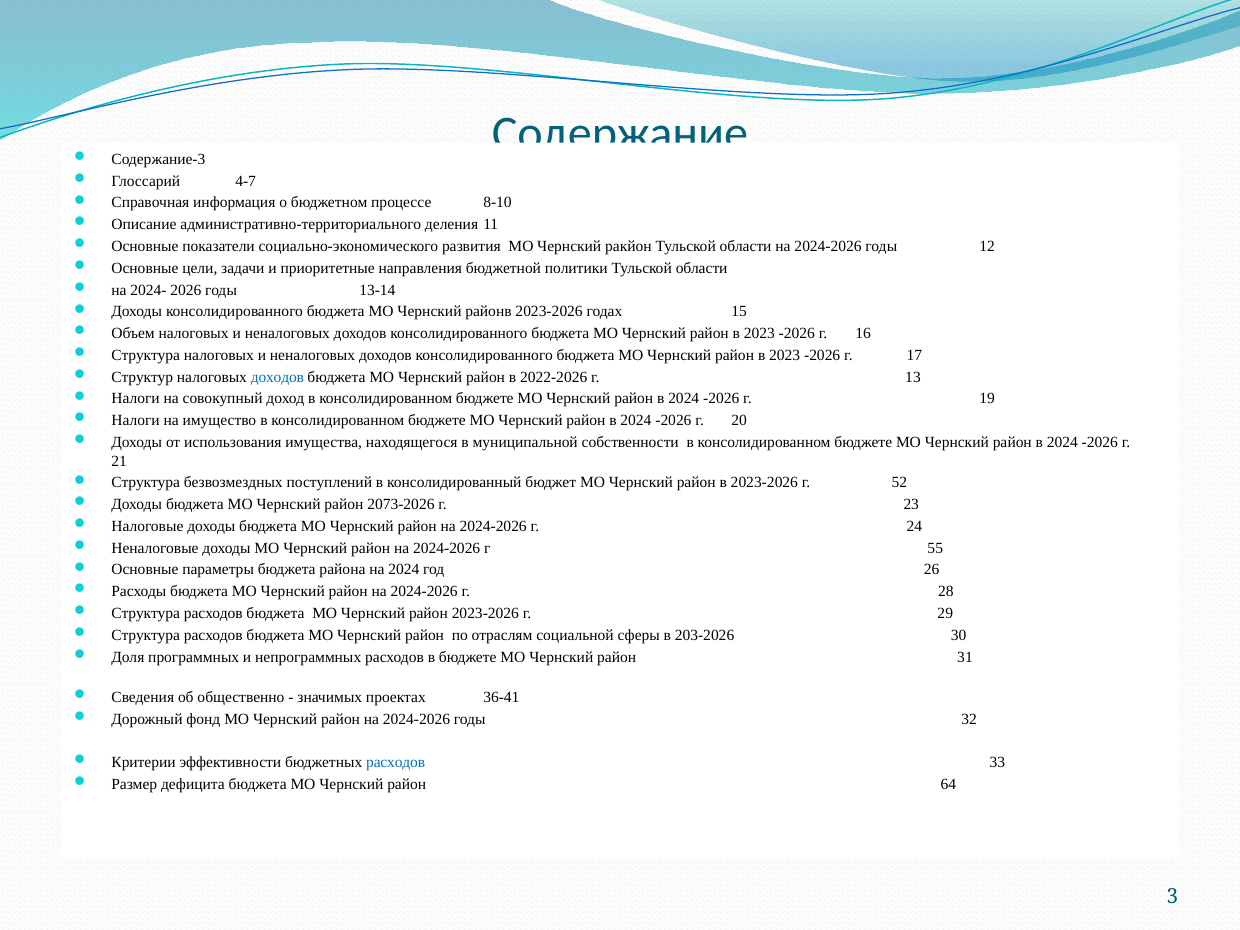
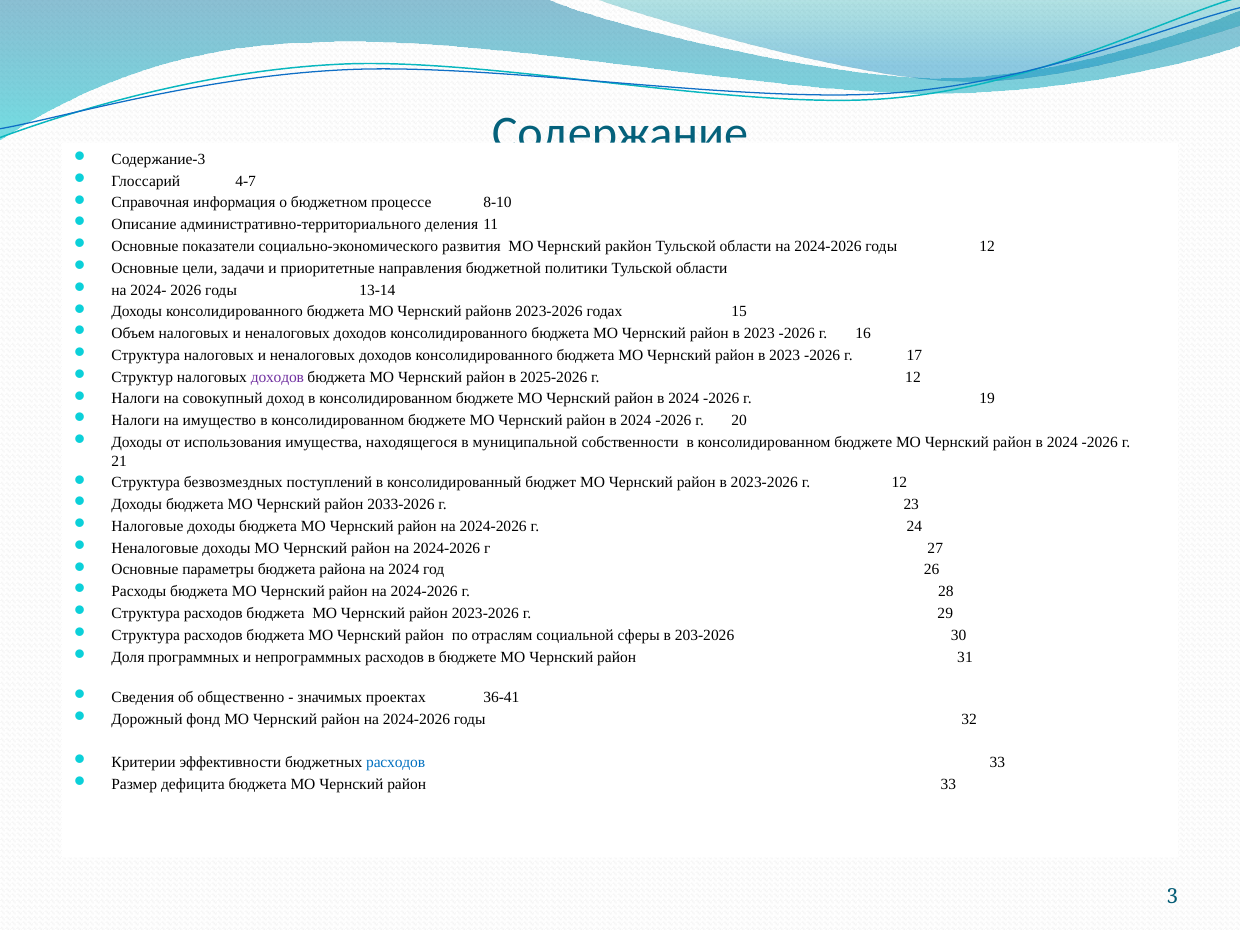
доходов colour: blue -> purple (277, 377)
2022-2026: 2022-2026 -> 2025-2026 (554, 377)
13: 13 -> 12 (913, 377)
2023-2026 г 52: 52 -> 12 (899, 483)
2073-2026: 2073-2026 -> 2033-2026 (401, 504)
55: 55 -> 27 (935, 548)
район 64: 64 -> 33 (948, 784)
